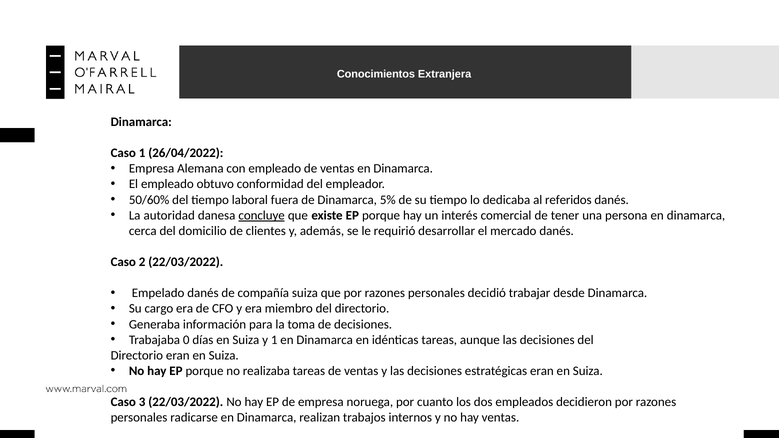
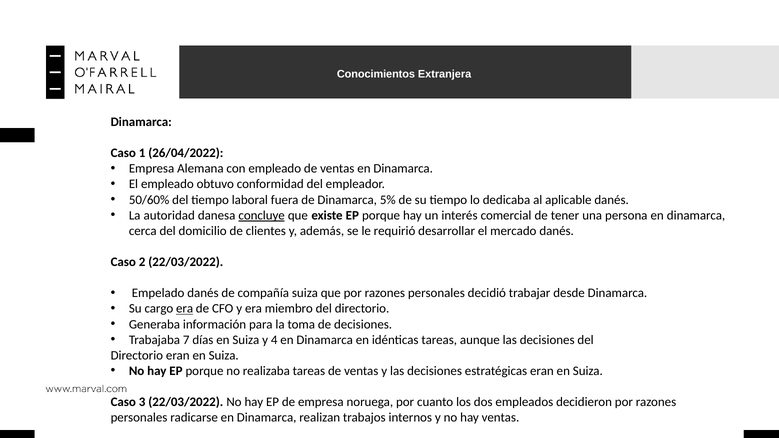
referidos: referidos -> aplicable (568, 200)
era underline: none -> present (185, 309)
0: 0 -> 7 (186, 340)
y 1: 1 -> 4 (274, 340)
